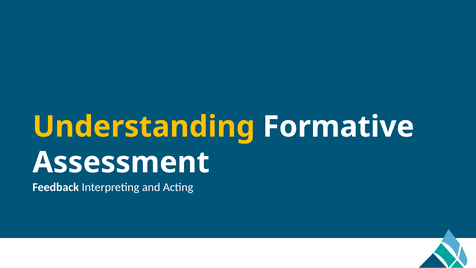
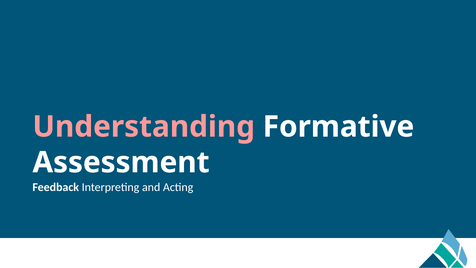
Understanding colour: yellow -> pink (144, 127)
